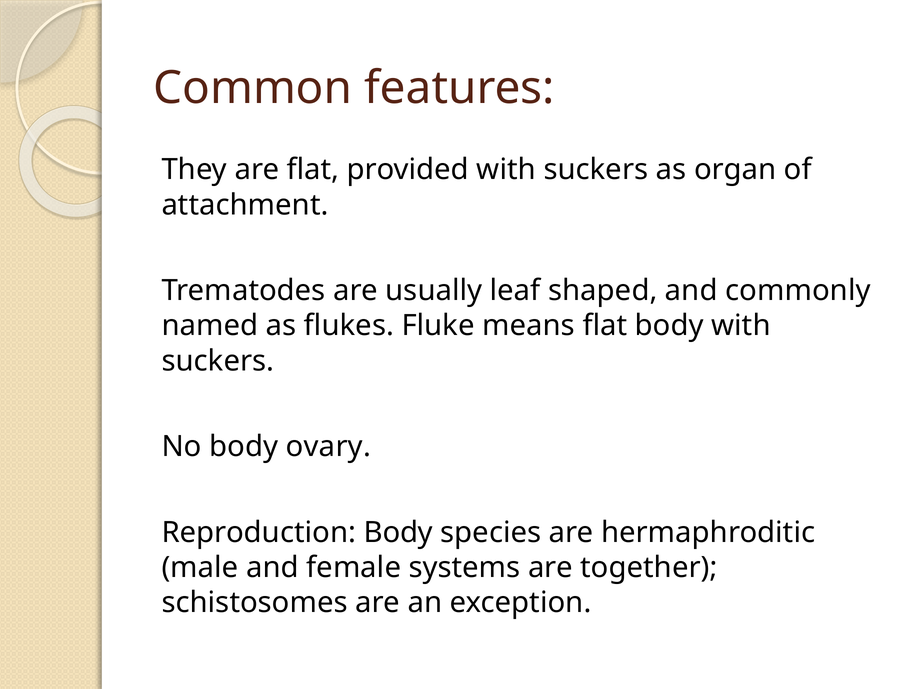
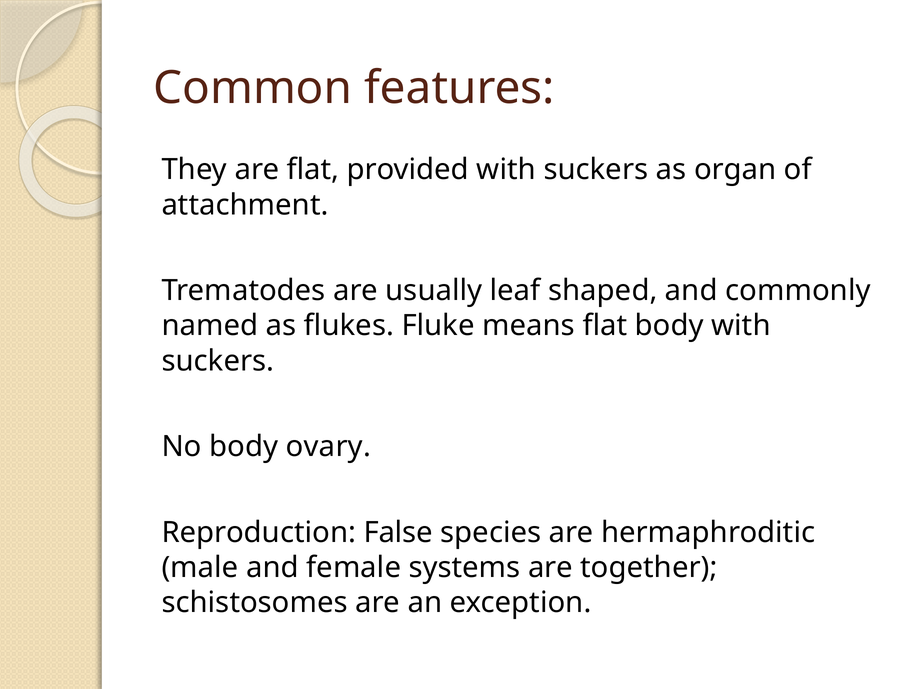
Reproduction Body: Body -> False (398, 533)
